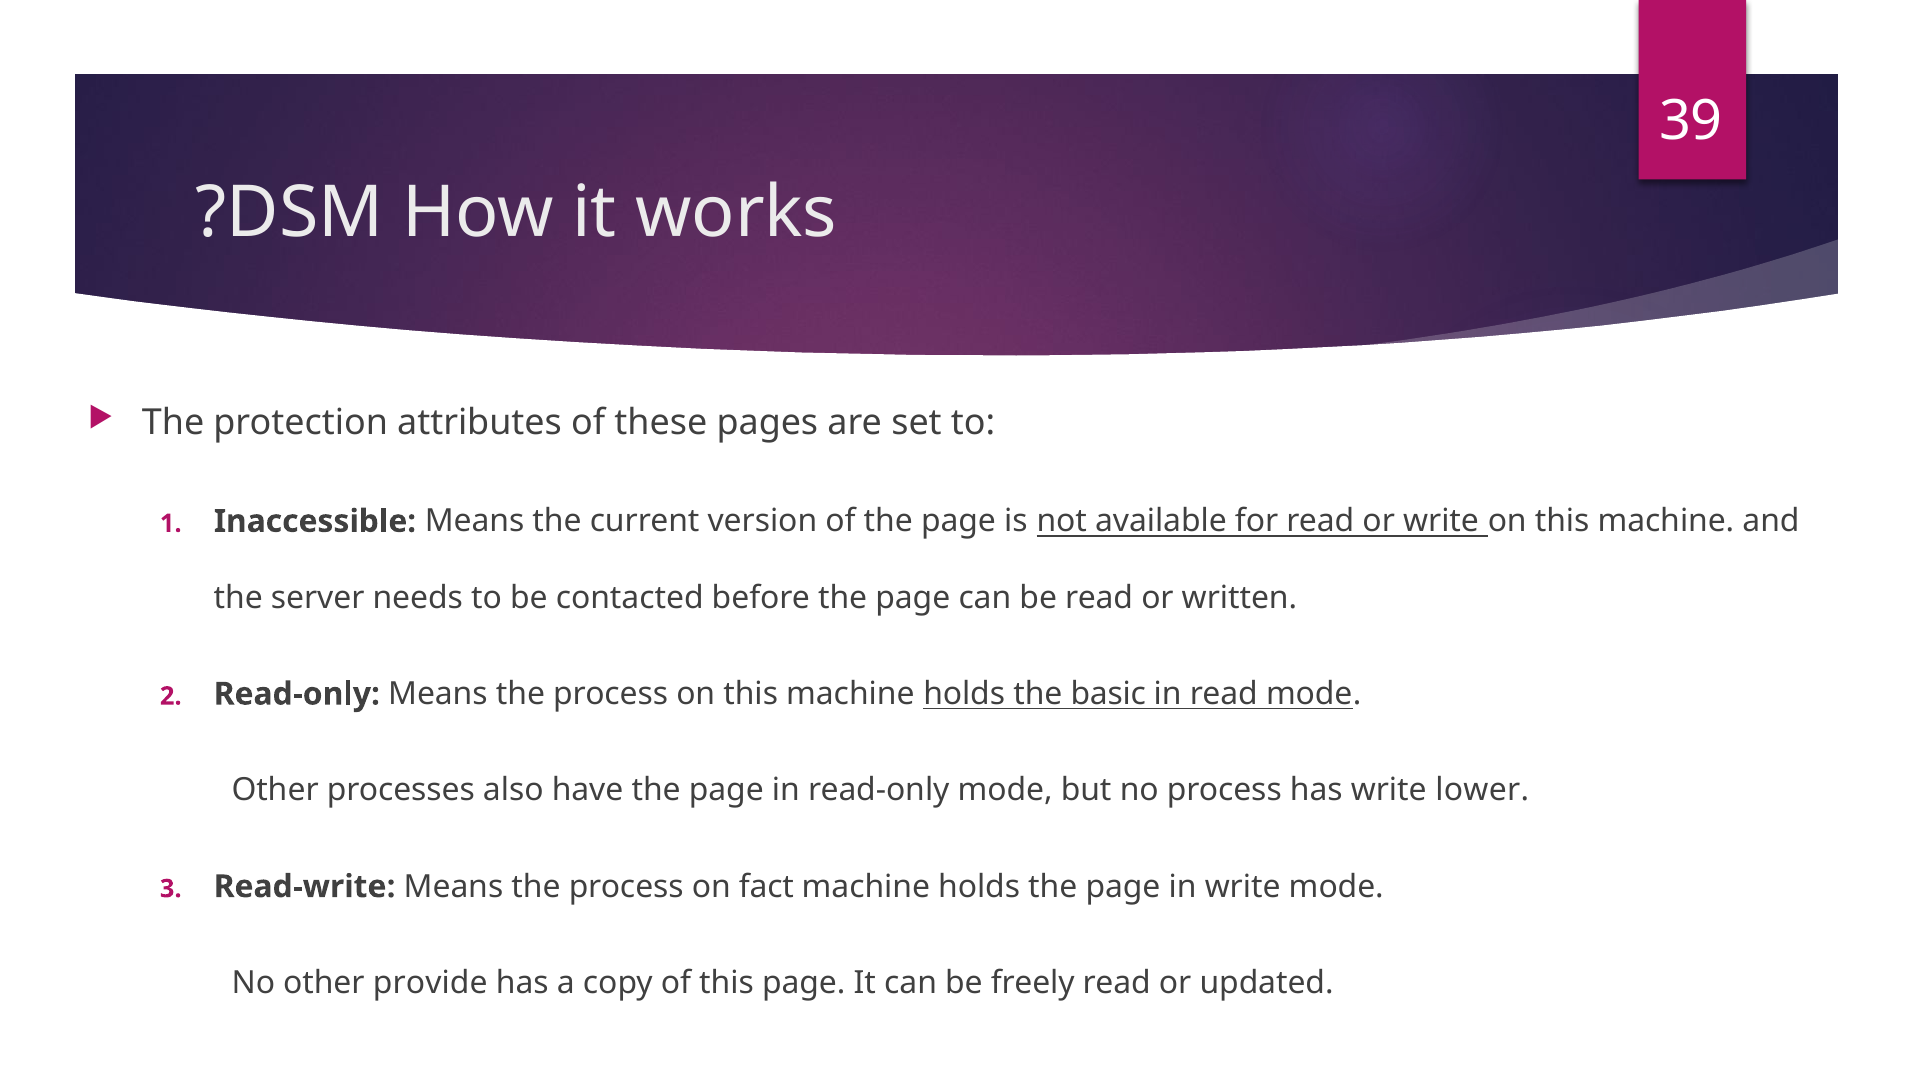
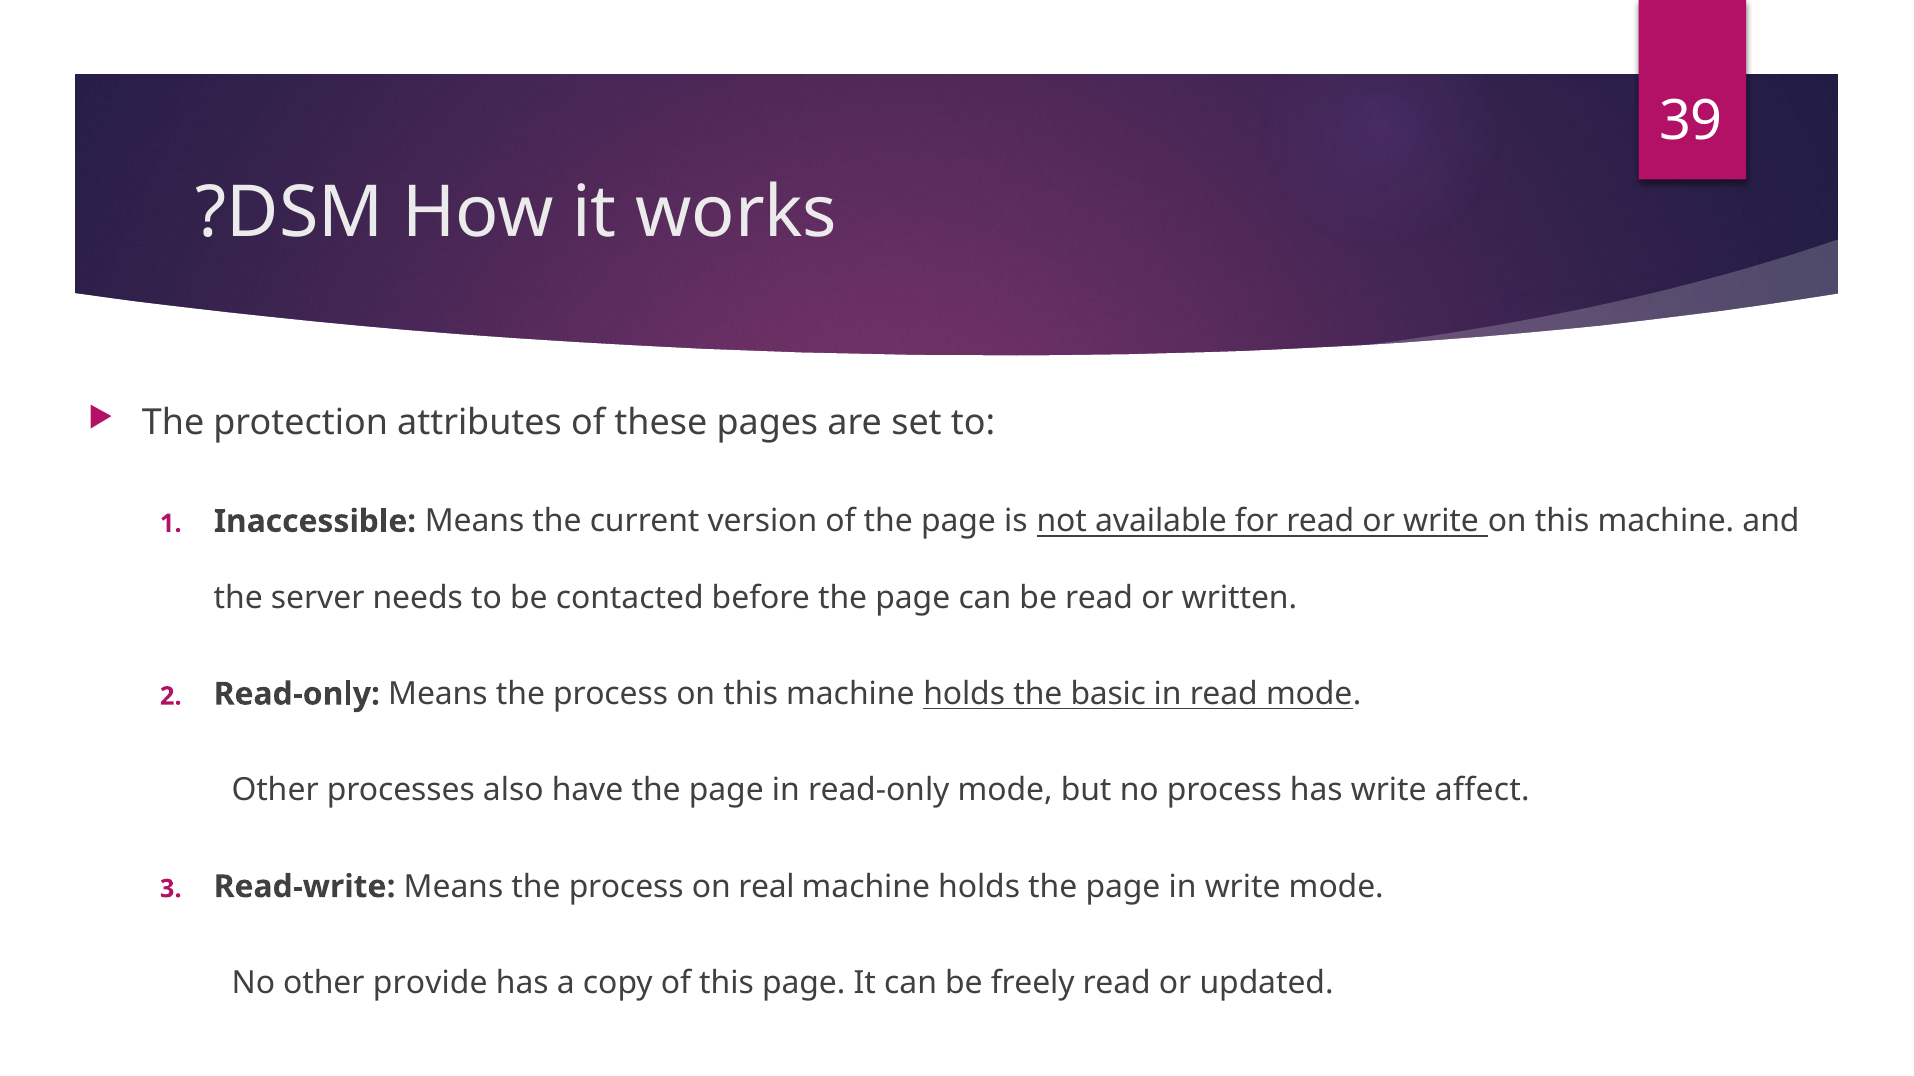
lower: lower -> affect (1482, 791)
fact: fact -> real (766, 887)
